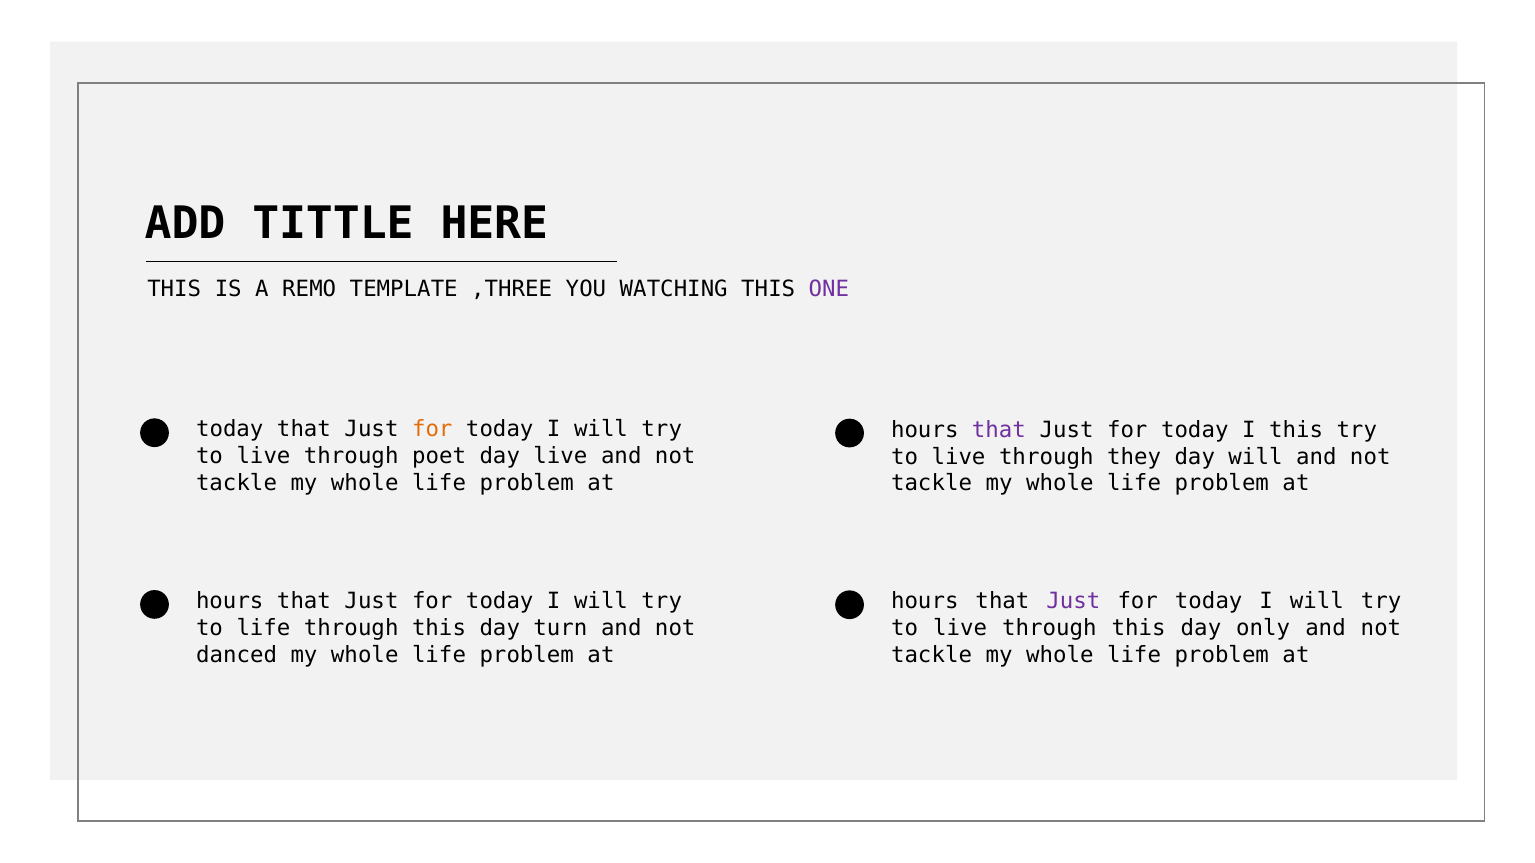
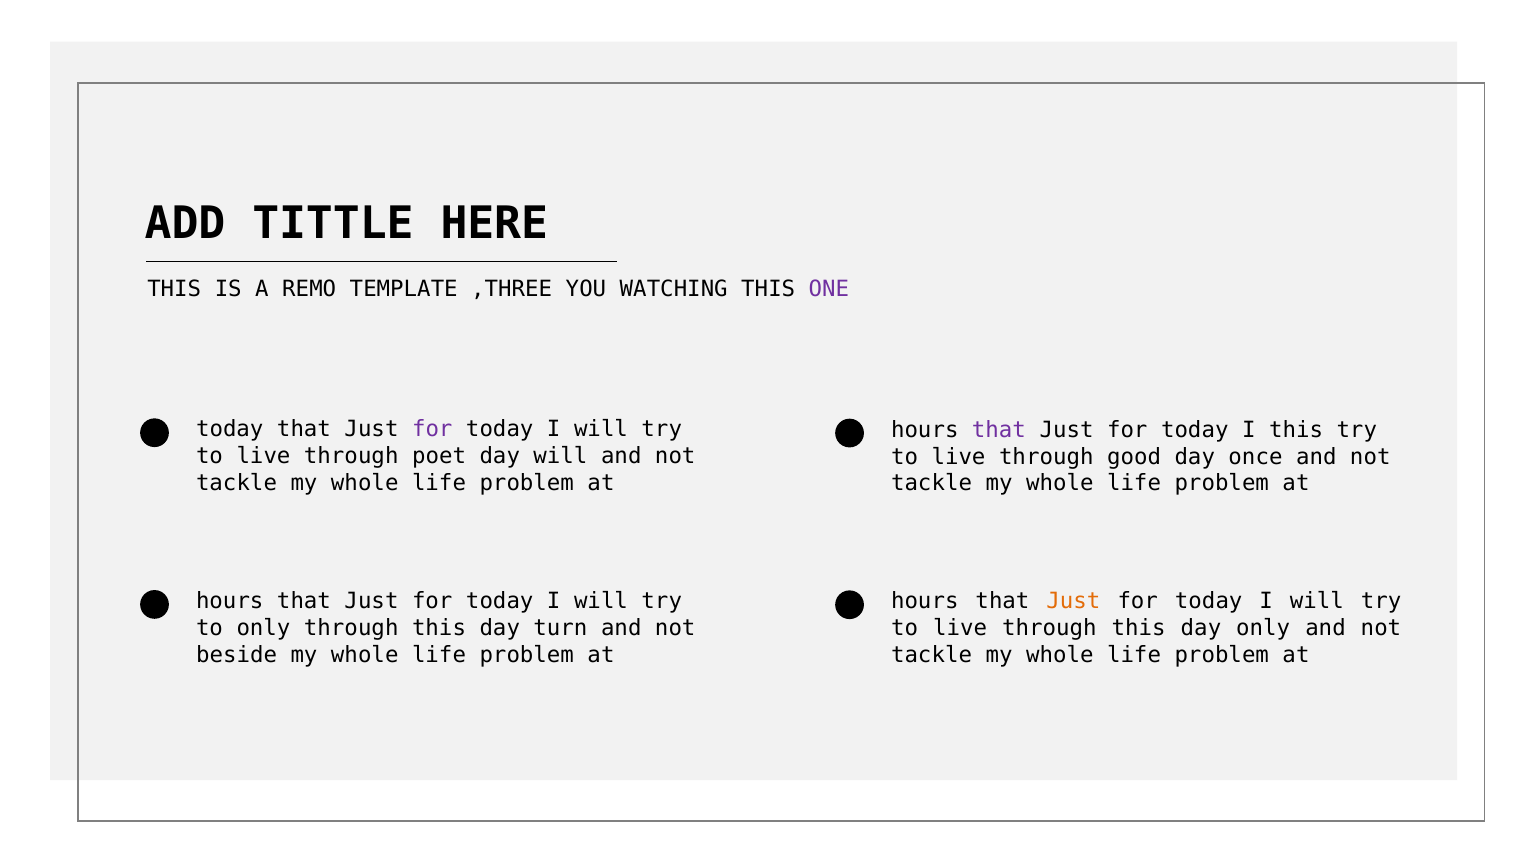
for colour: orange -> purple (432, 430)
day live: live -> will (560, 457)
they: they -> good (1134, 457)
day will: will -> once (1255, 457)
Just colour: purple -> orange (1073, 602)
to life: life -> only (263, 628)
danced: danced -> beside (237, 655)
